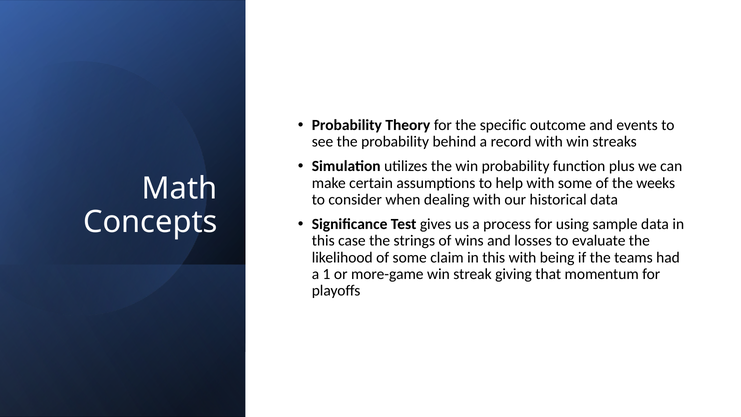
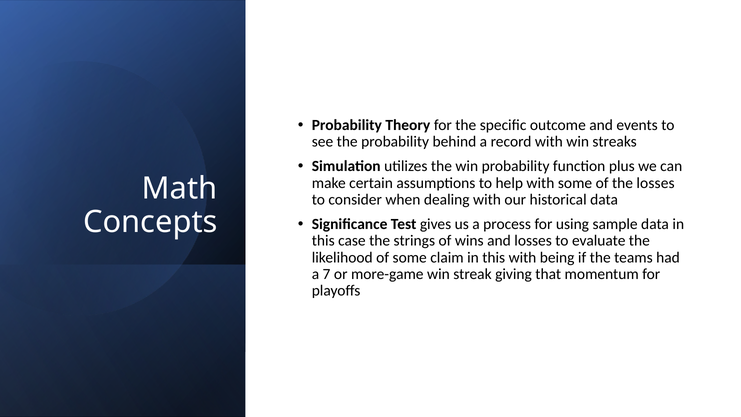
the weeks: weeks -> losses (656, 183)
1: 1 -> 7 (327, 274)
